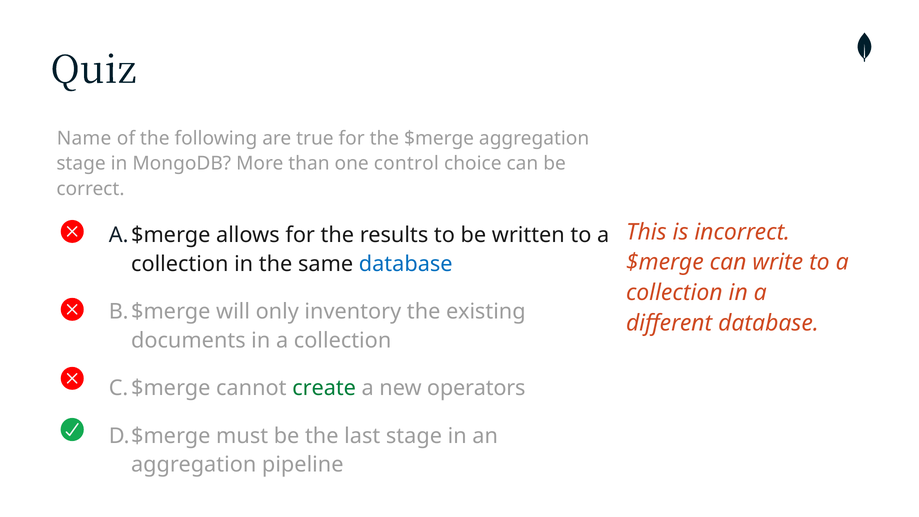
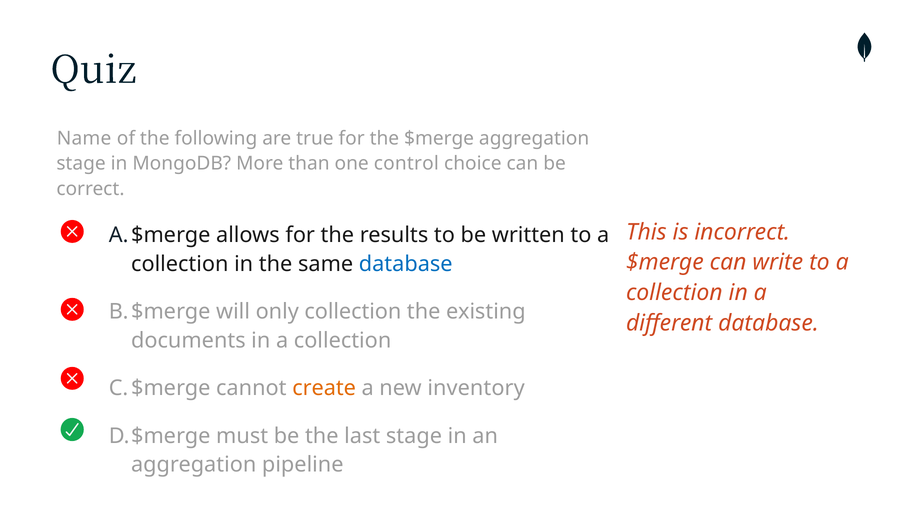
only inventory: inventory -> collection (353, 312)
create colour: green -> orange (324, 388)
operators: operators -> inventory (476, 388)
